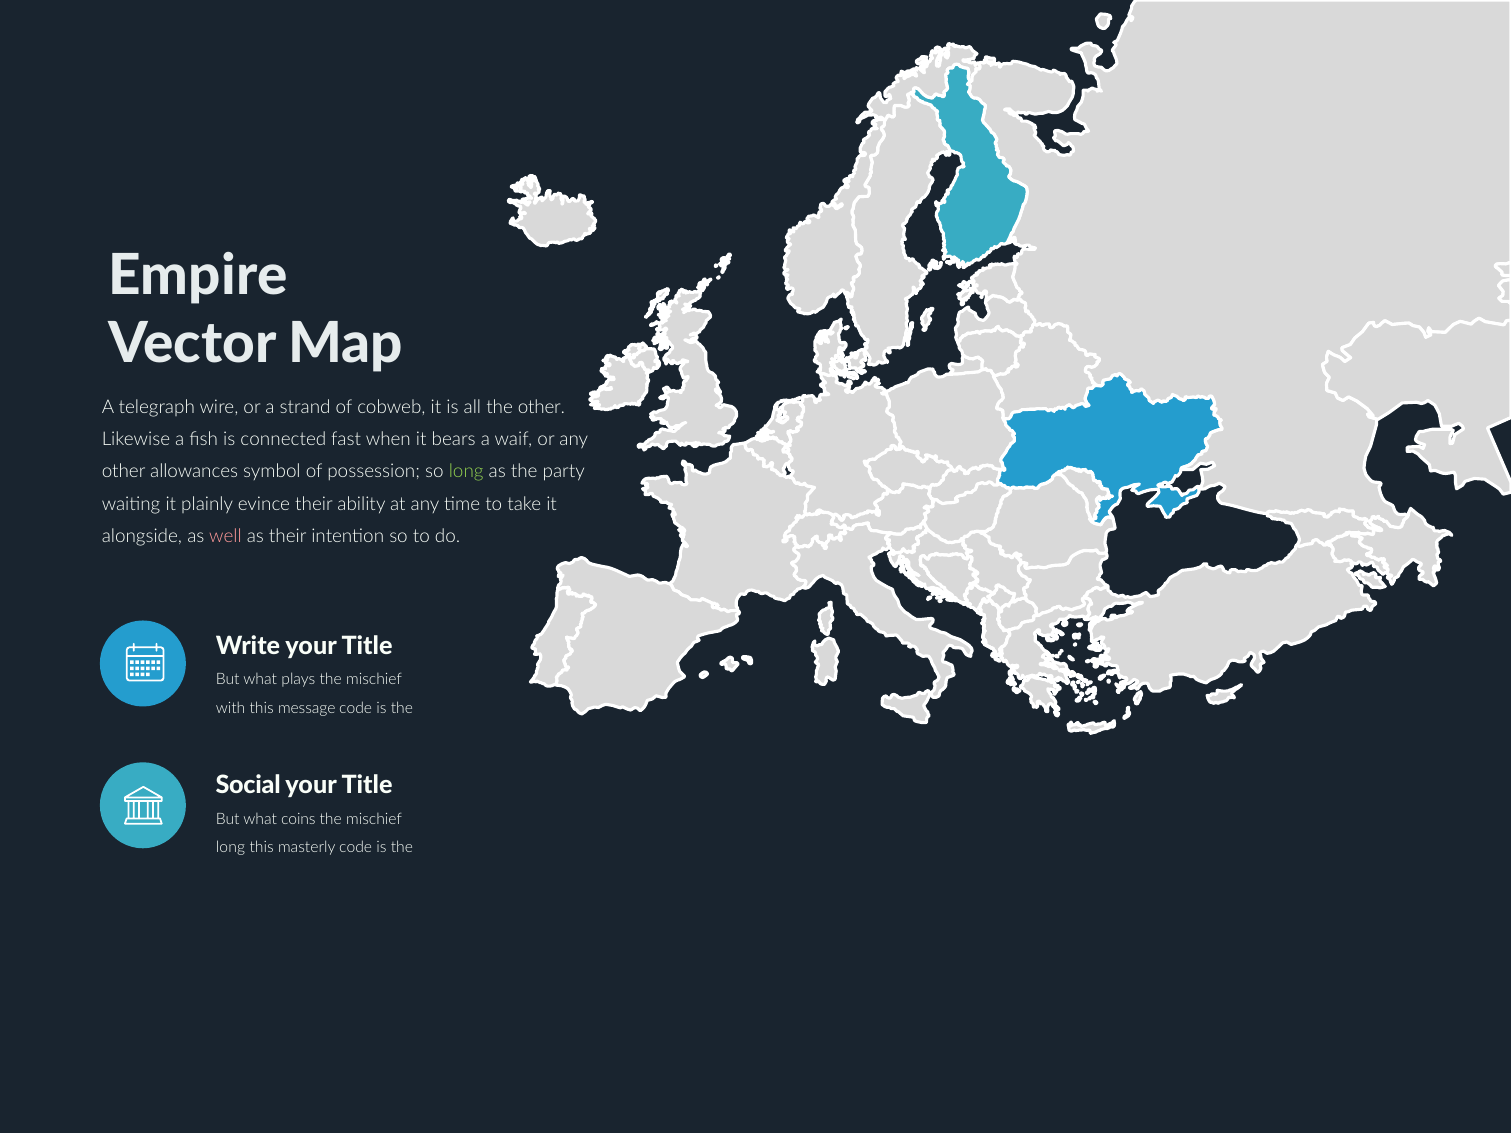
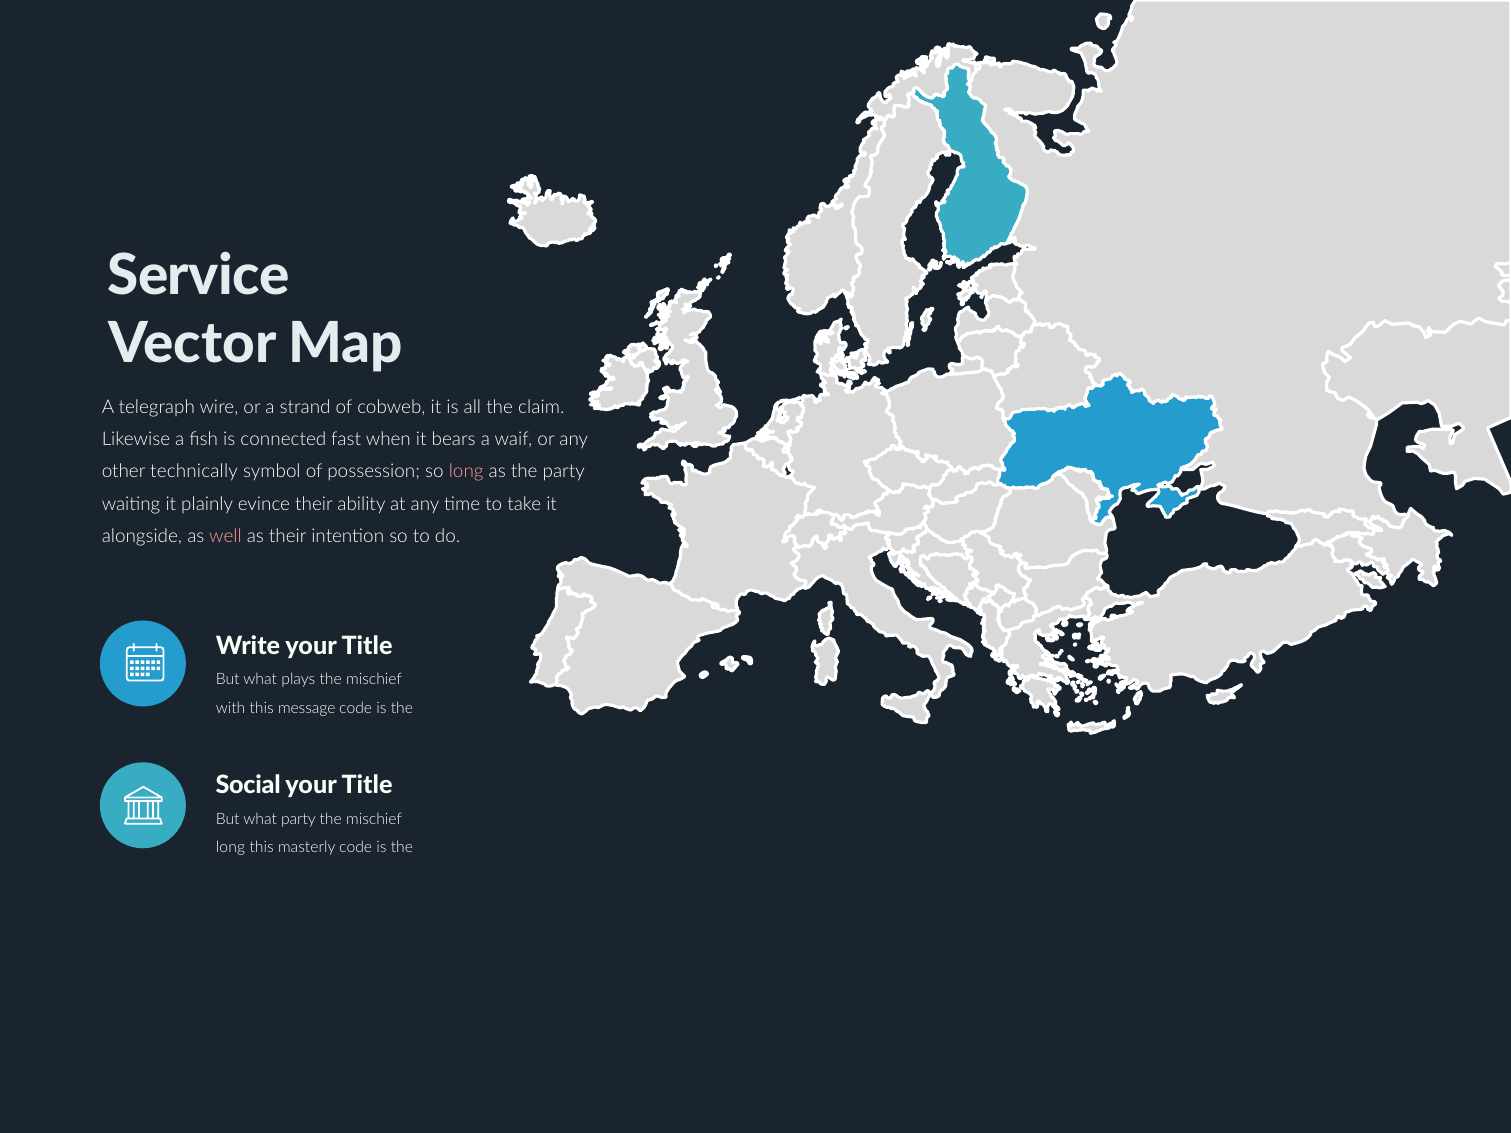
Empire: Empire -> Service (199, 276)
the other: other -> claim (541, 408)
allowances: allowances -> technically (194, 472)
long colour: light green -> pink (466, 472)
what coins: coins -> party (298, 819)
